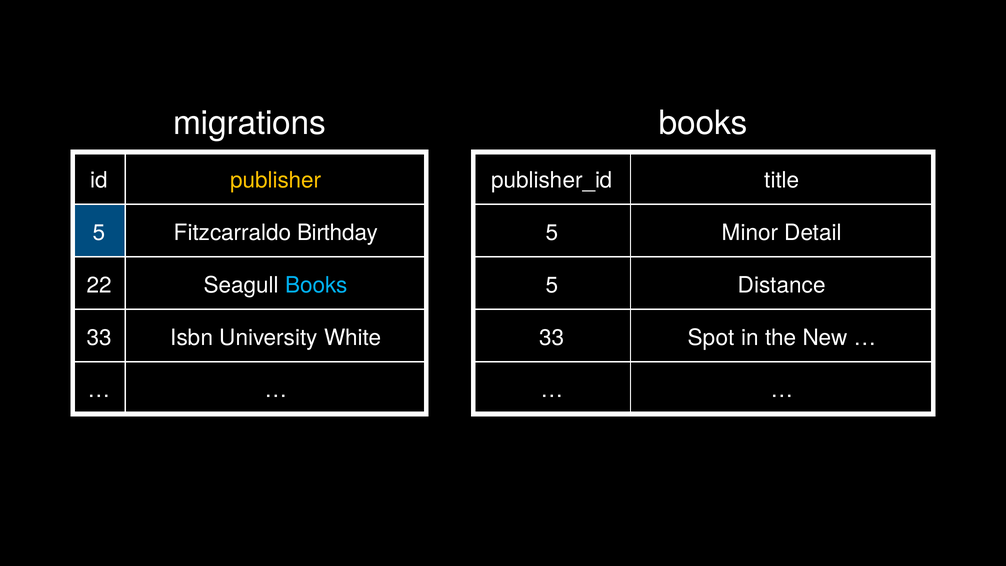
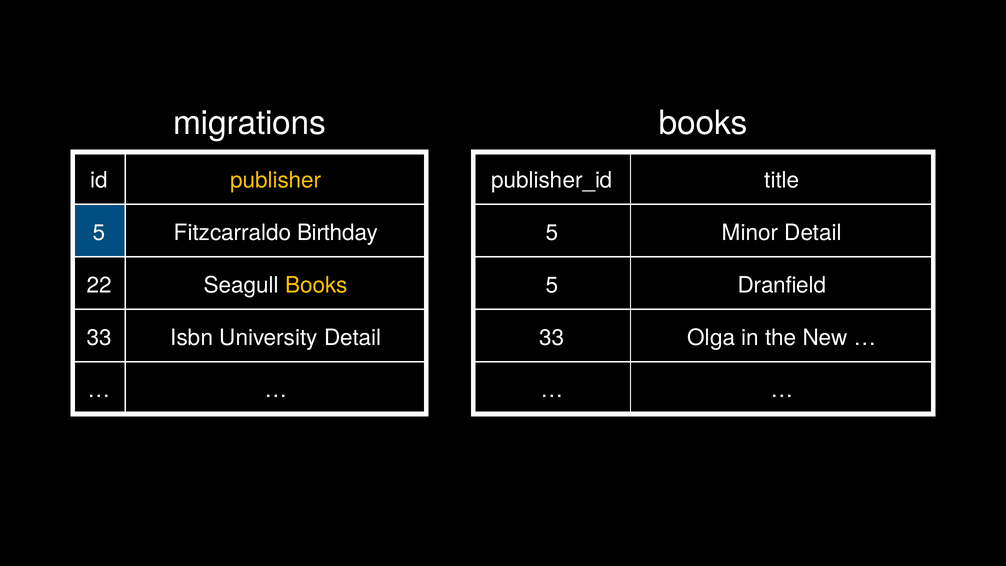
Books colour: light blue -> yellow (316, 285)
Distance: Distance -> Dranfield (782, 285)
University White: White -> Detail (353, 338)
Spot: Spot -> Olga (711, 338)
